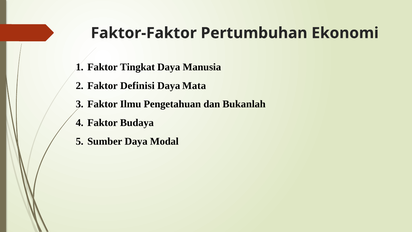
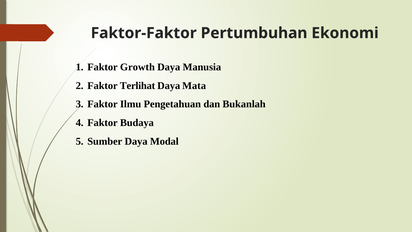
Tingkat: Tingkat -> Growth (137, 67)
Definisi: Definisi -> Terlihat (138, 86)
